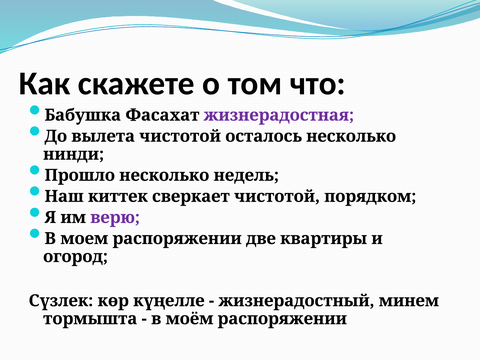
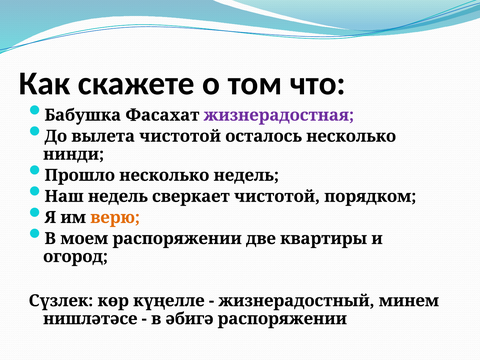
Наш киттек: киттек -> недель (118, 196)
верю colour: purple -> orange (115, 217)
тормышта: тормышта -> нишләтәсе (90, 319)
моём: моём -> әбигә (190, 319)
